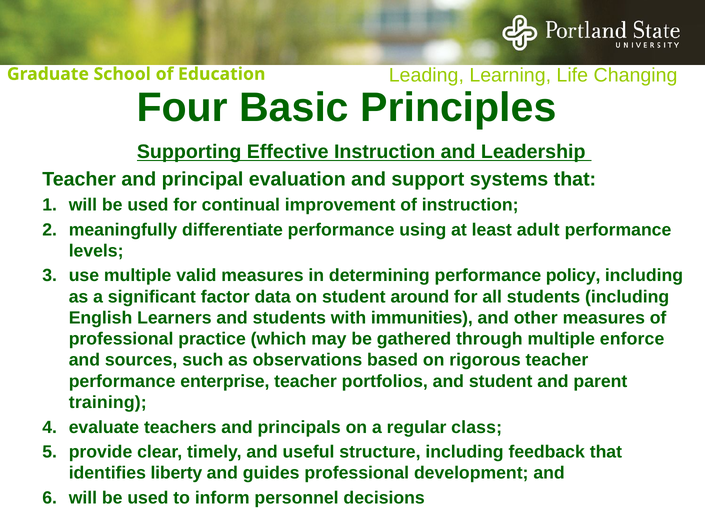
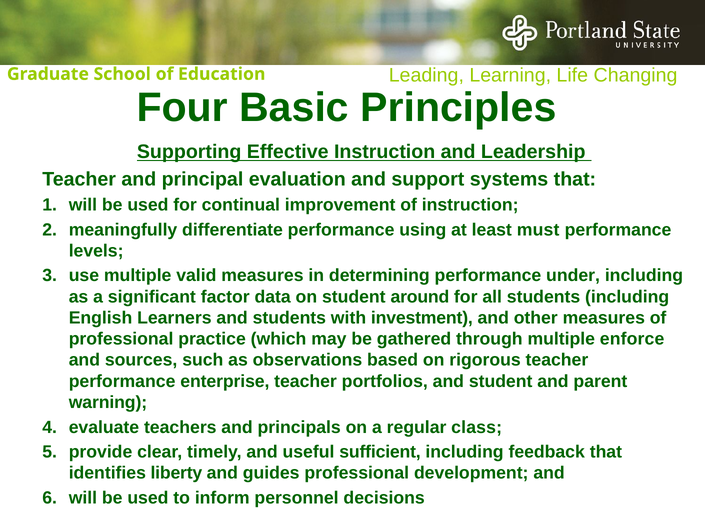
adult: adult -> must (538, 230)
policy: policy -> under (573, 275)
immunities: immunities -> investment (422, 318)
training: training -> warning (108, 402)
structure: structure -> sufficient (380, 452)
